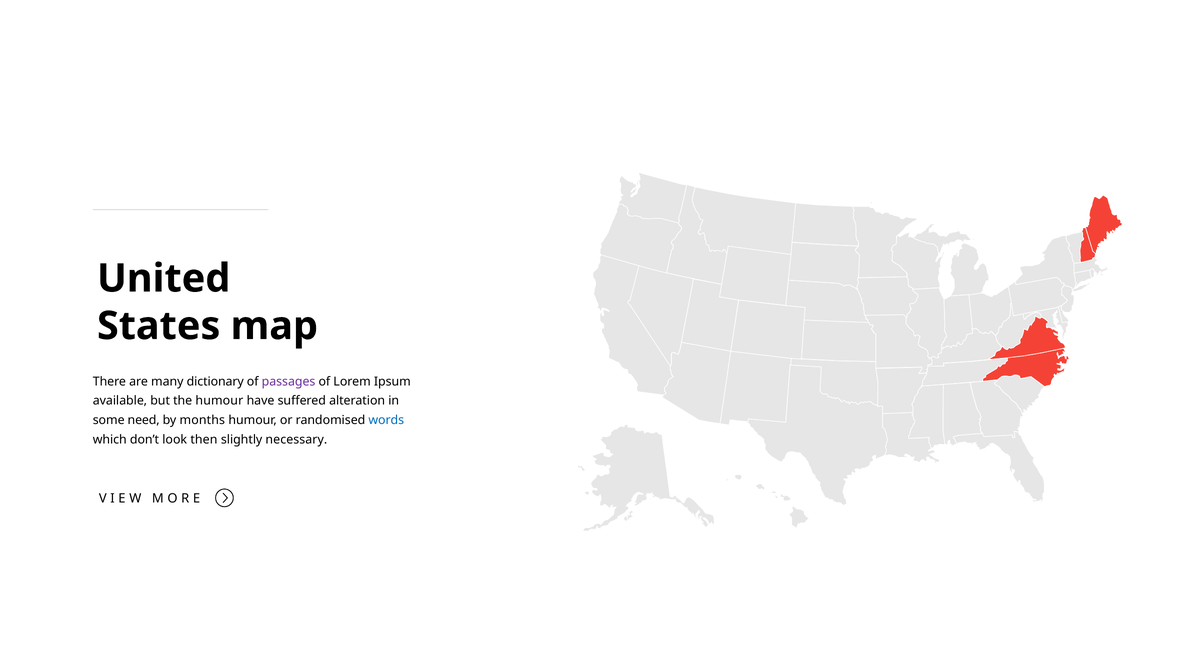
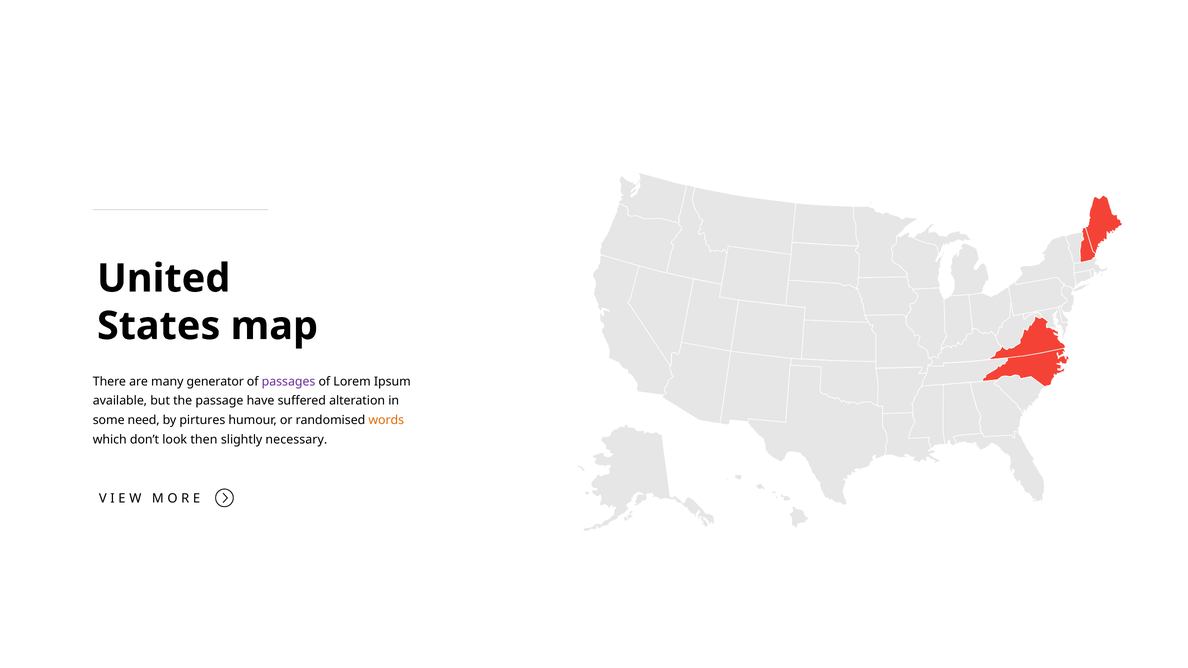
dictionary: dictionary -> generator (215, 382)
the humour: humour -> passage (219, 401)
months: months -> pirtures (202, 420)
words colour: blue -> orange (386, 420)
